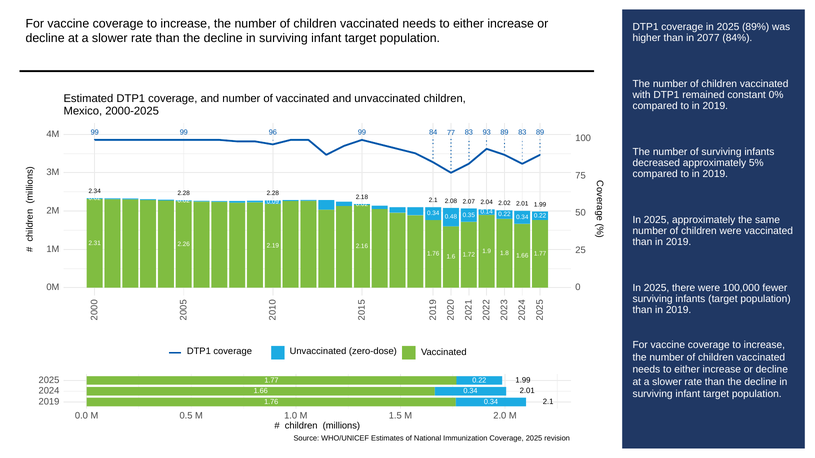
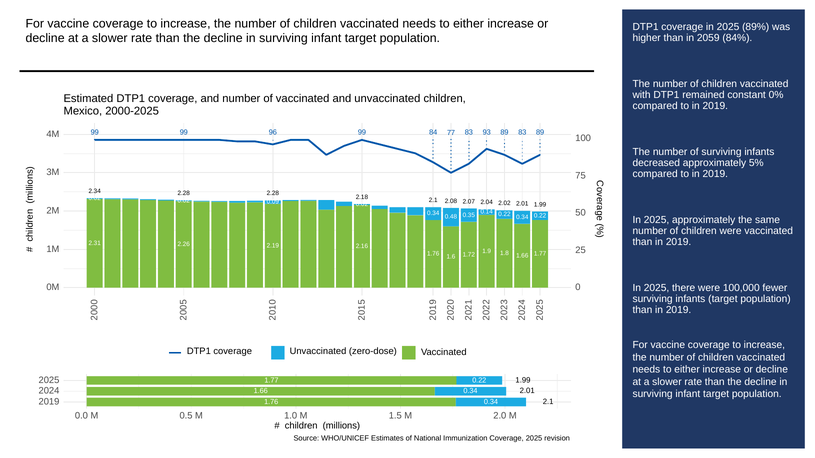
2077: 2077 -> 2059 (708, 38)
